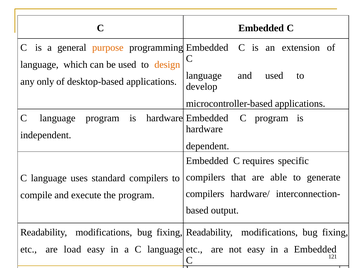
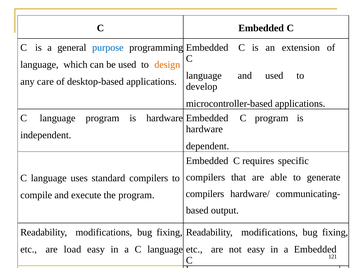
purpose colour: orange -> blue (108, 48)
only: only -> care (45, 82)
interconnection-: interconnection- -> communicating- (308, 194)
